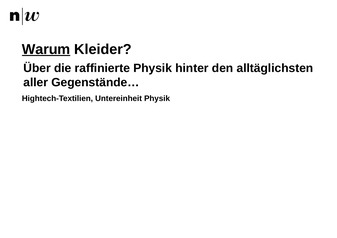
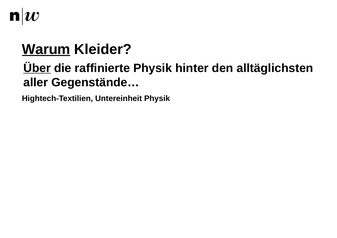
Über underline: none -> present (37, 68)
